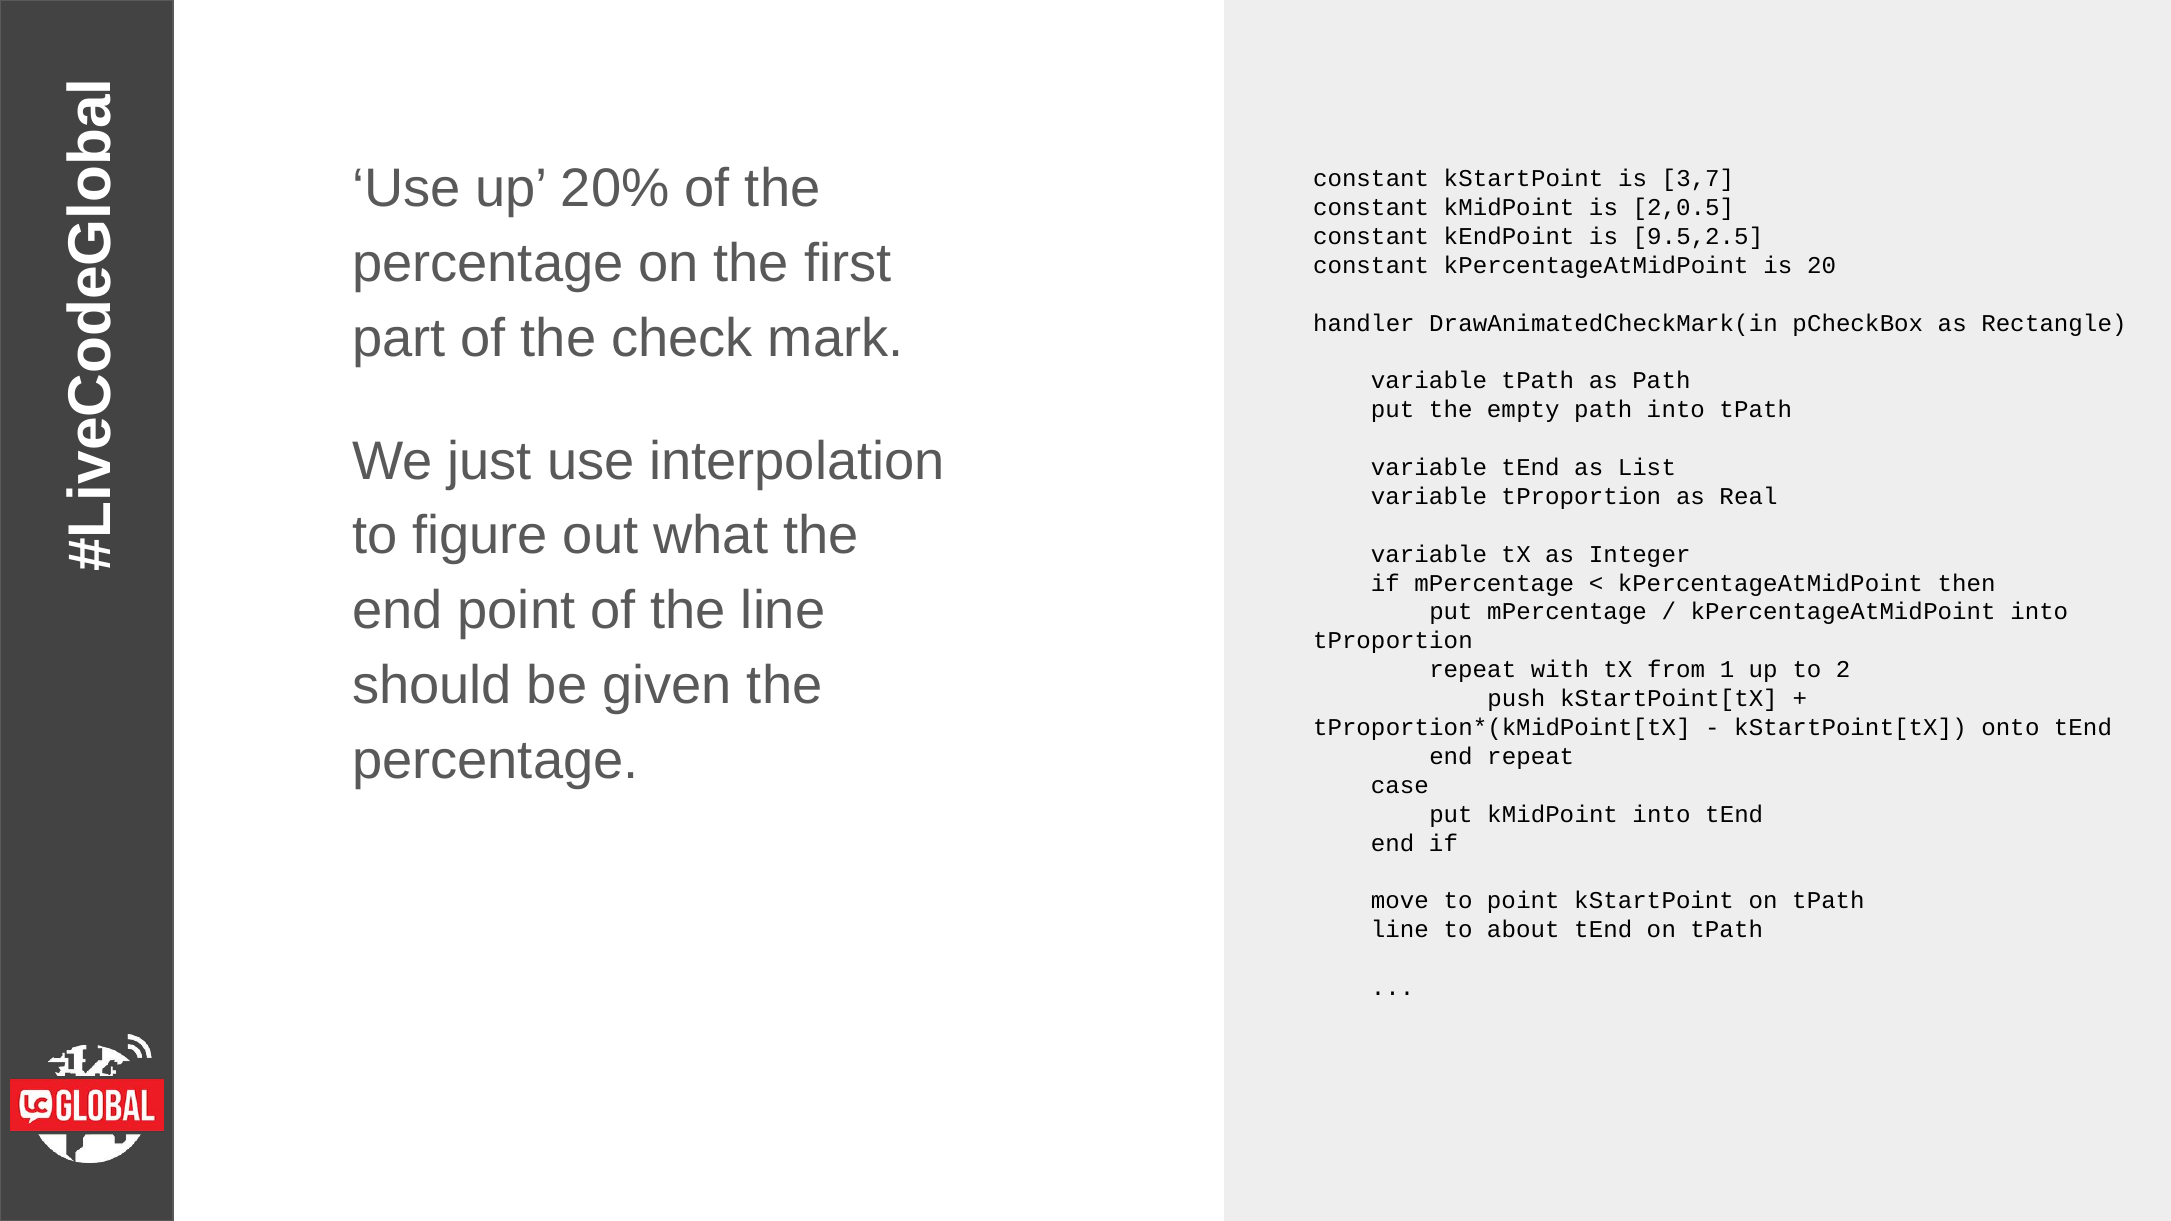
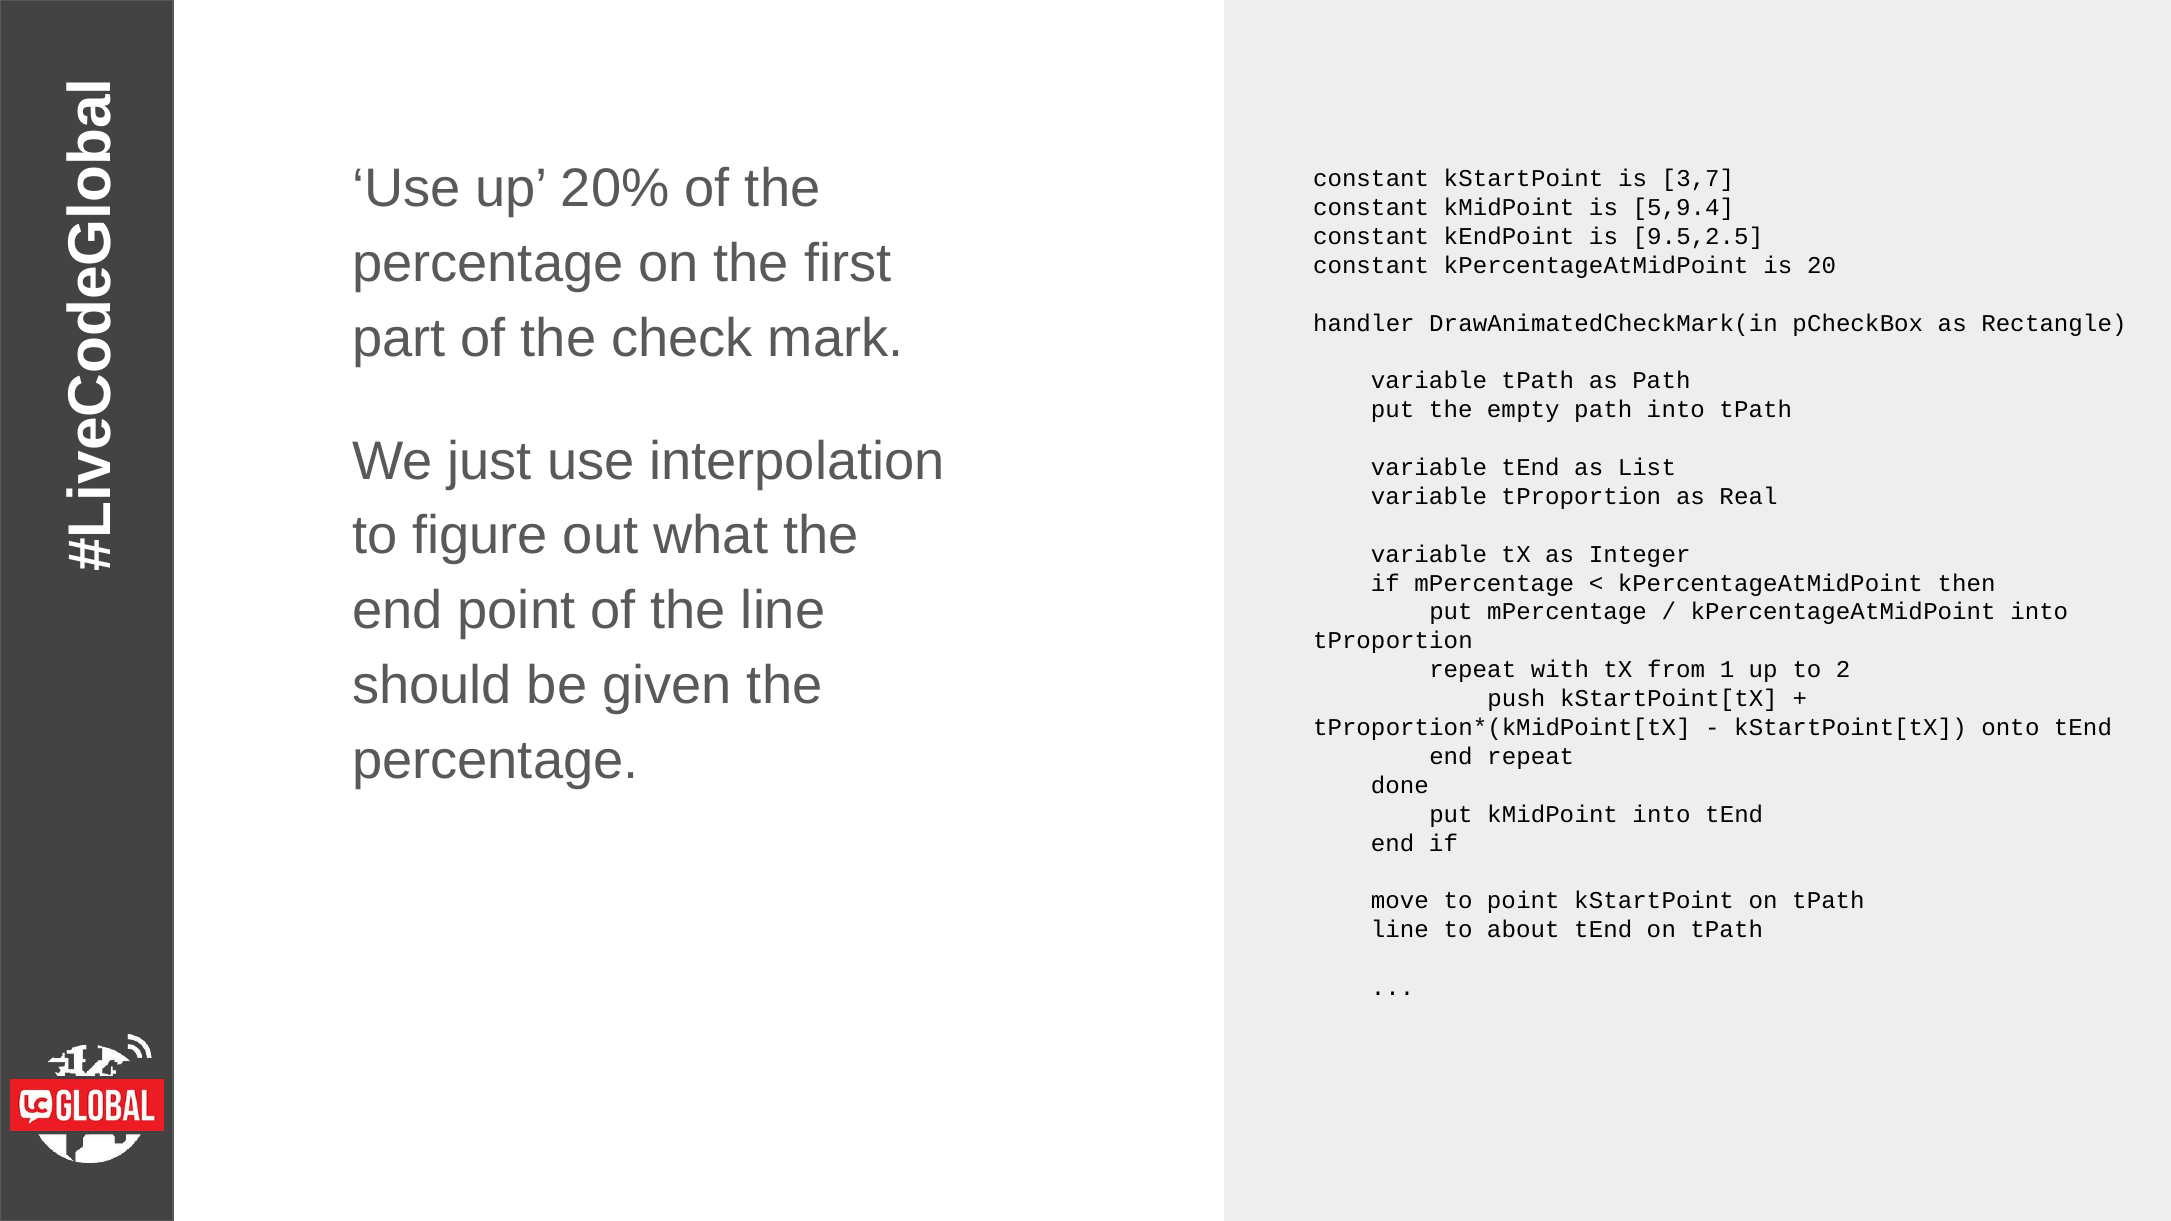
2,0.5: 2,0.5 -> 5,9.4 (1683, 208)
case: case -> done (1400, 785)
